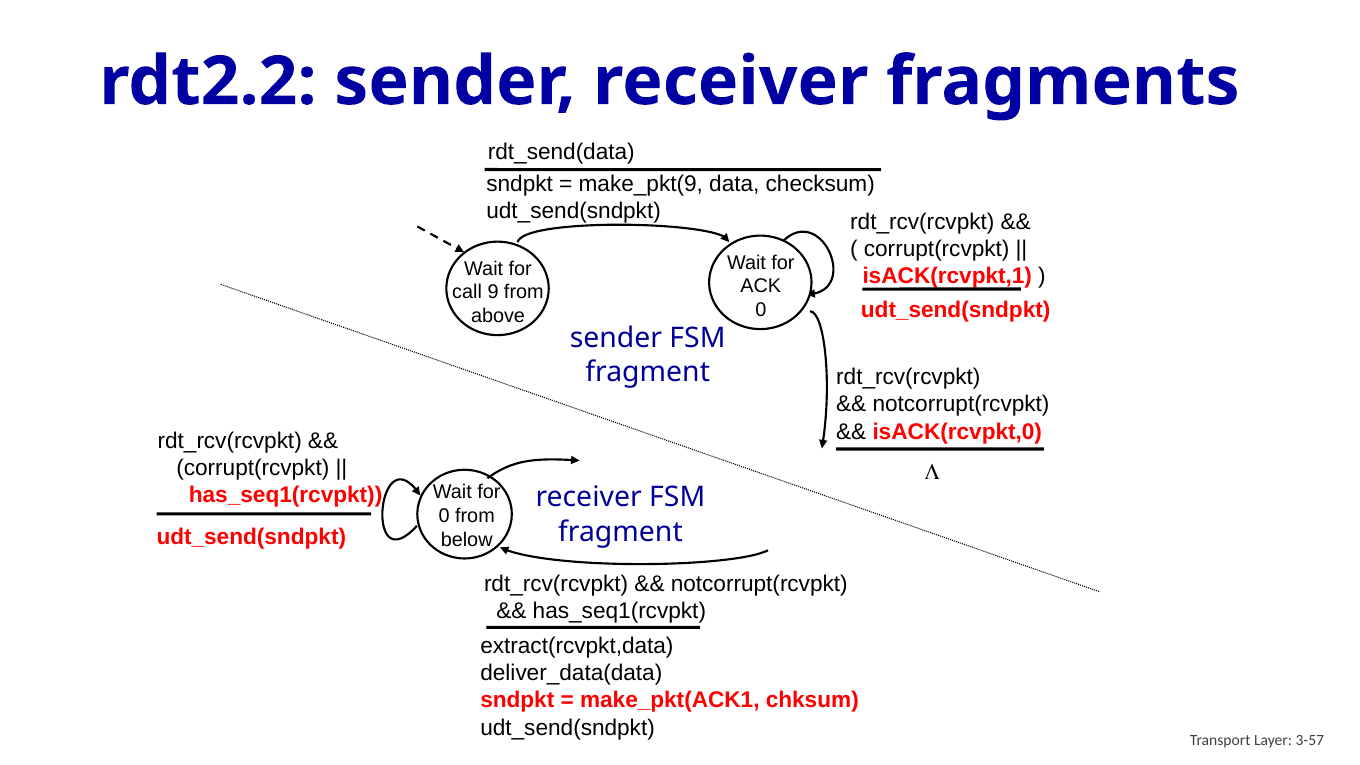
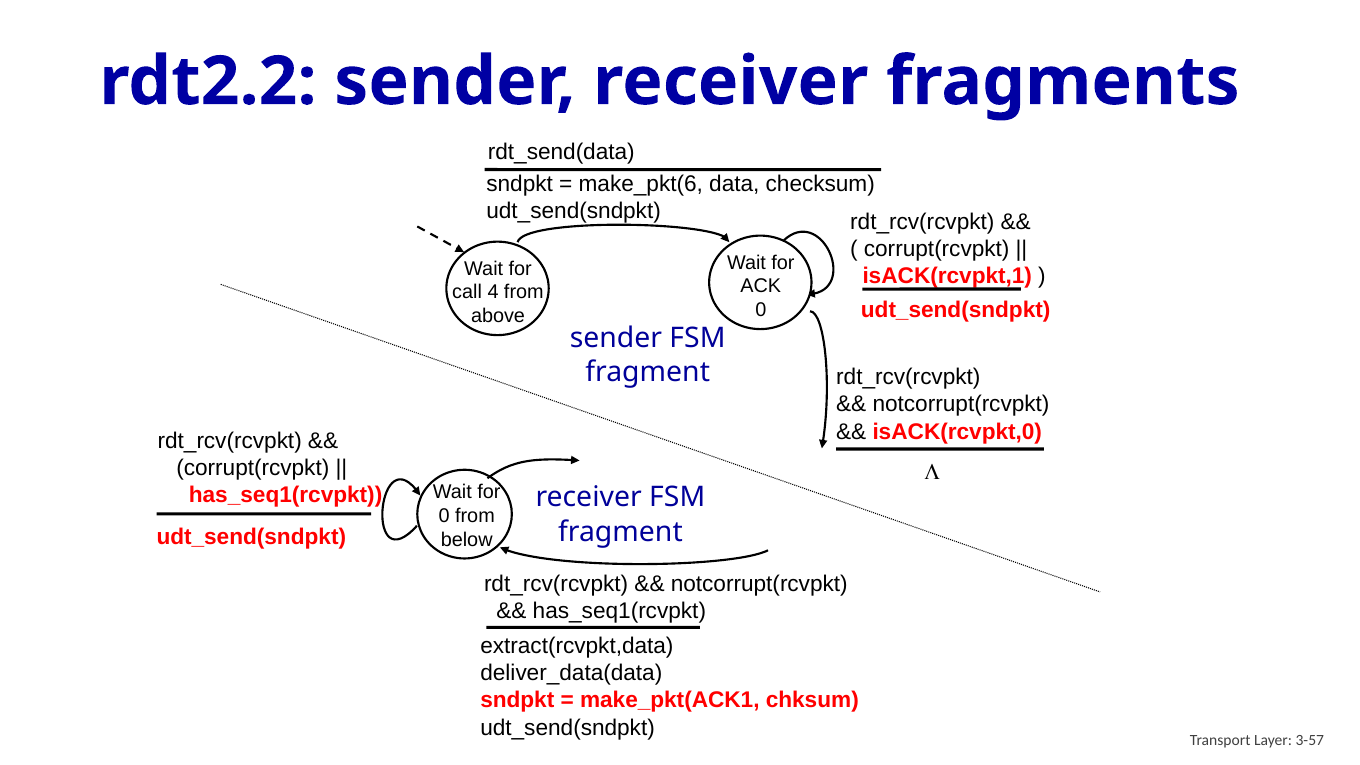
make_pkt(9: make_pkt(9 -> make_pkt(6 (641, 184)
9: 9 -> 4 (493, 292)
